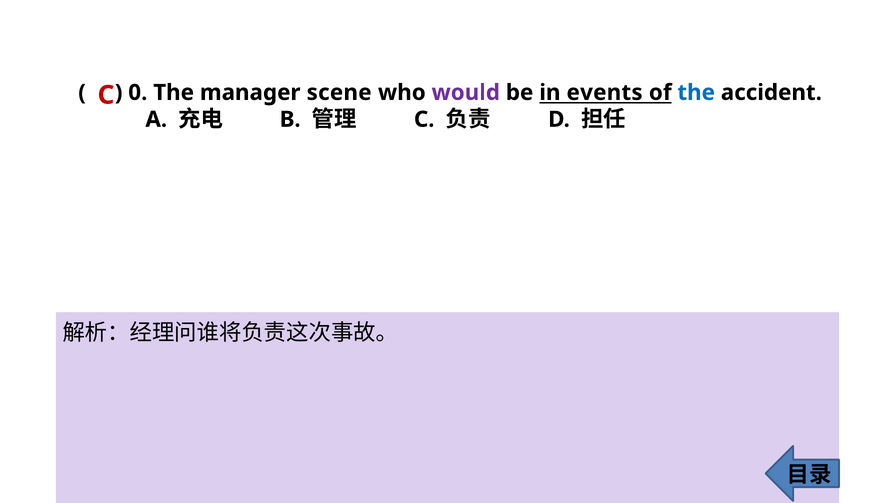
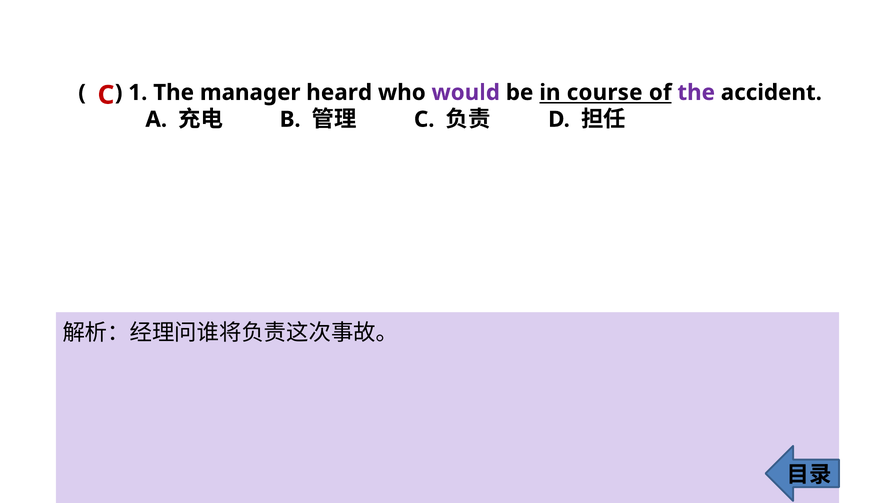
0: 0 -> 1 (138, 93)
scene: scene -> heard (339, 93)
events: events -> course (605, 93)
the colour: blue -> purple (696, 93)
